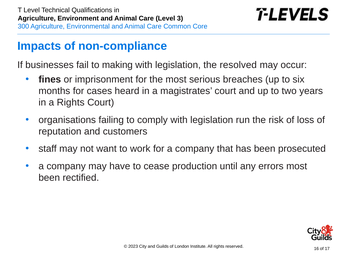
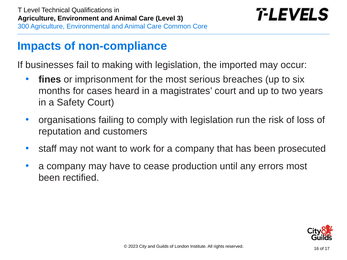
resolved: resolved -> imported (238, 65)
a Rights: Rights -> Safety (71, 103)
